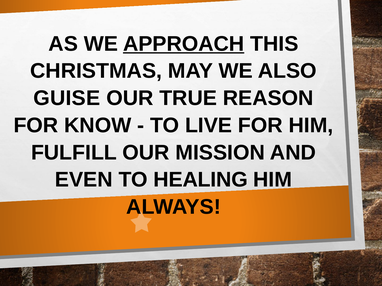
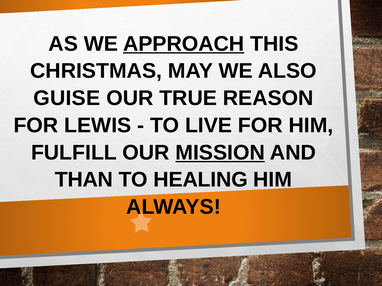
KNOW: KNOW -> LEWIS (98, 126)
MISSION underline: none -> present (220, 153)
EVEN: EVEN -> THAN (84, 180)
